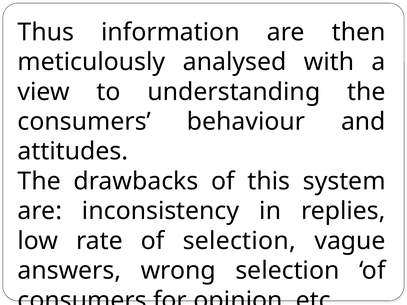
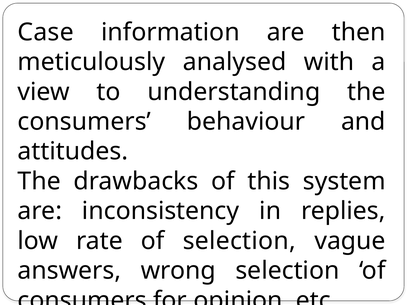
Thus: Thus -> Case (46, 32)
